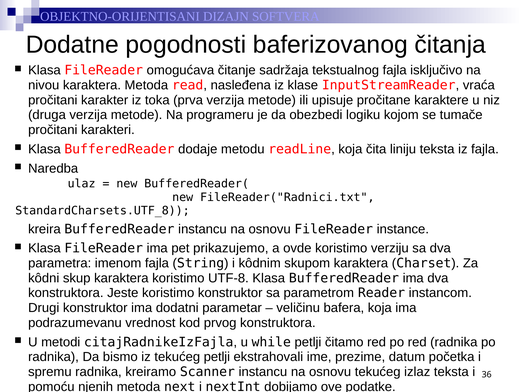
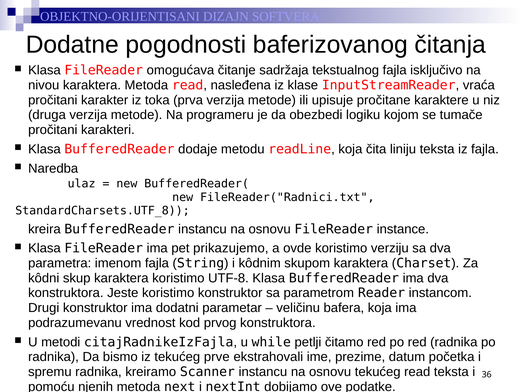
tekućeg petlji: petlji -> prve (217, 357)
tekućeg izlaz: izlaz -> read (417, 372)
